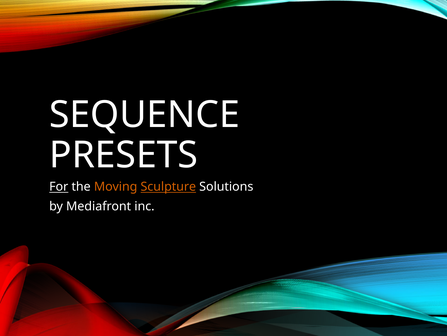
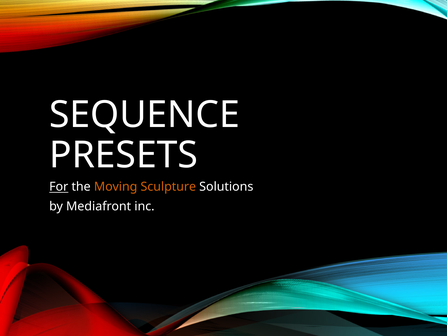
Sculpture underline: present -> none (168, 186)
